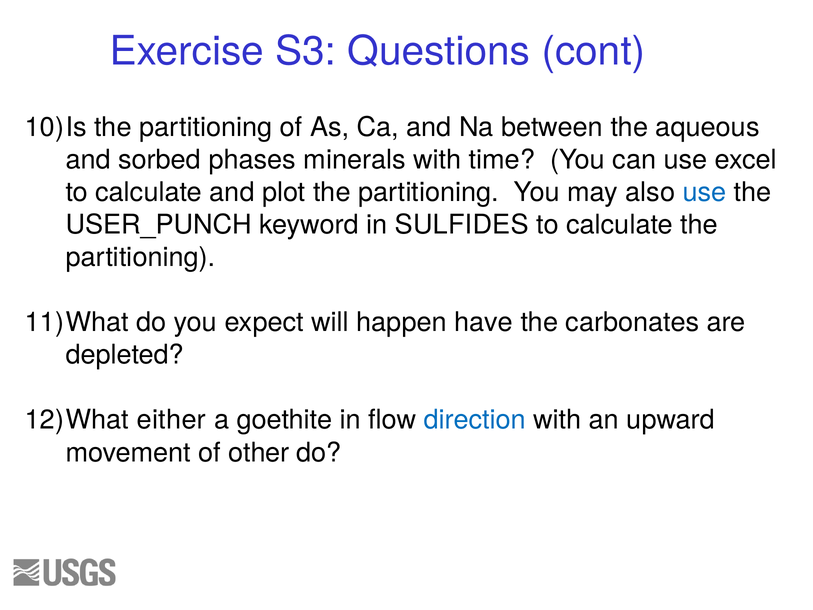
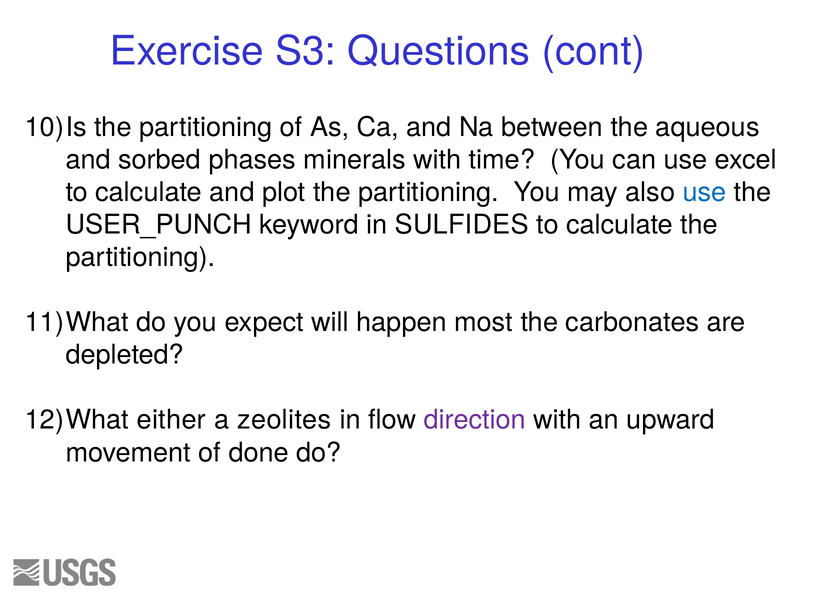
have: have -> most (484, 322)
goethite: goethite -> zeolites (284, 420)
direction colour: blue -> purple (475, 420)
other: other -> done (259, 452)
